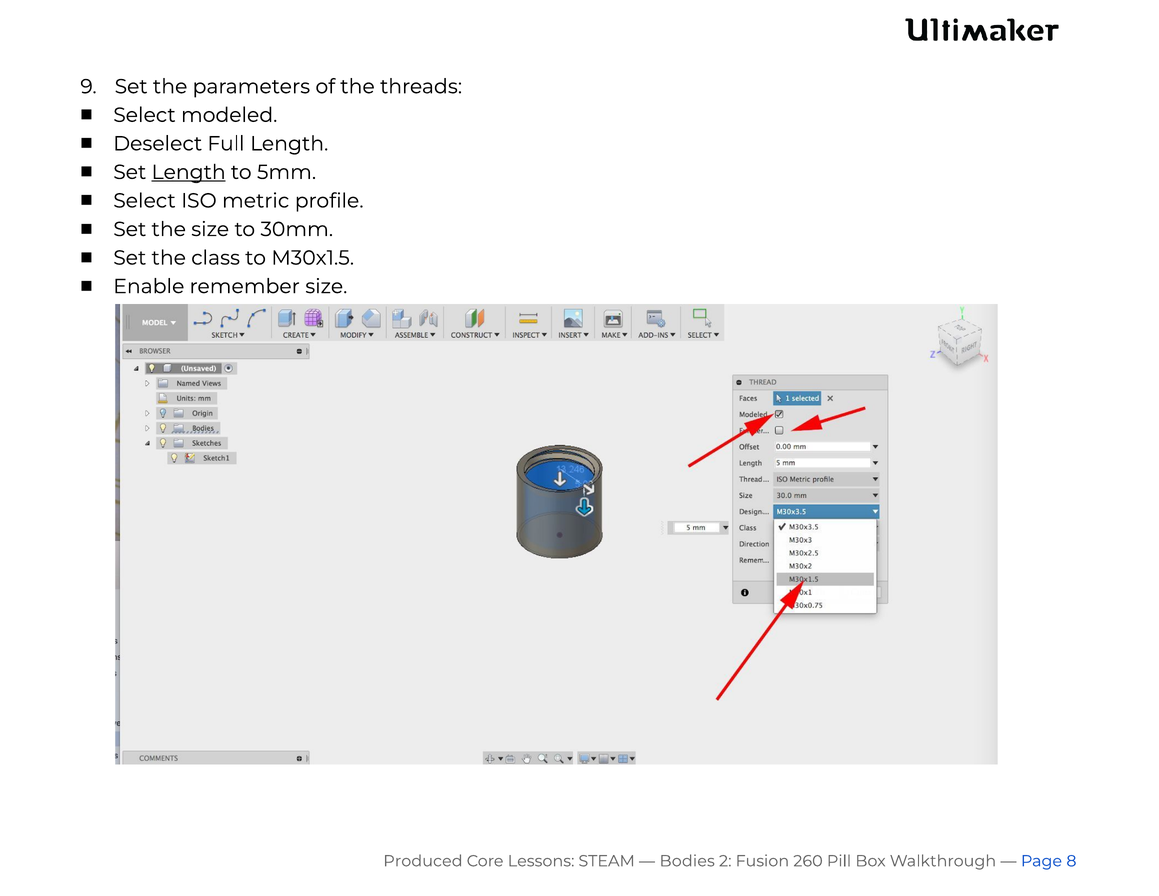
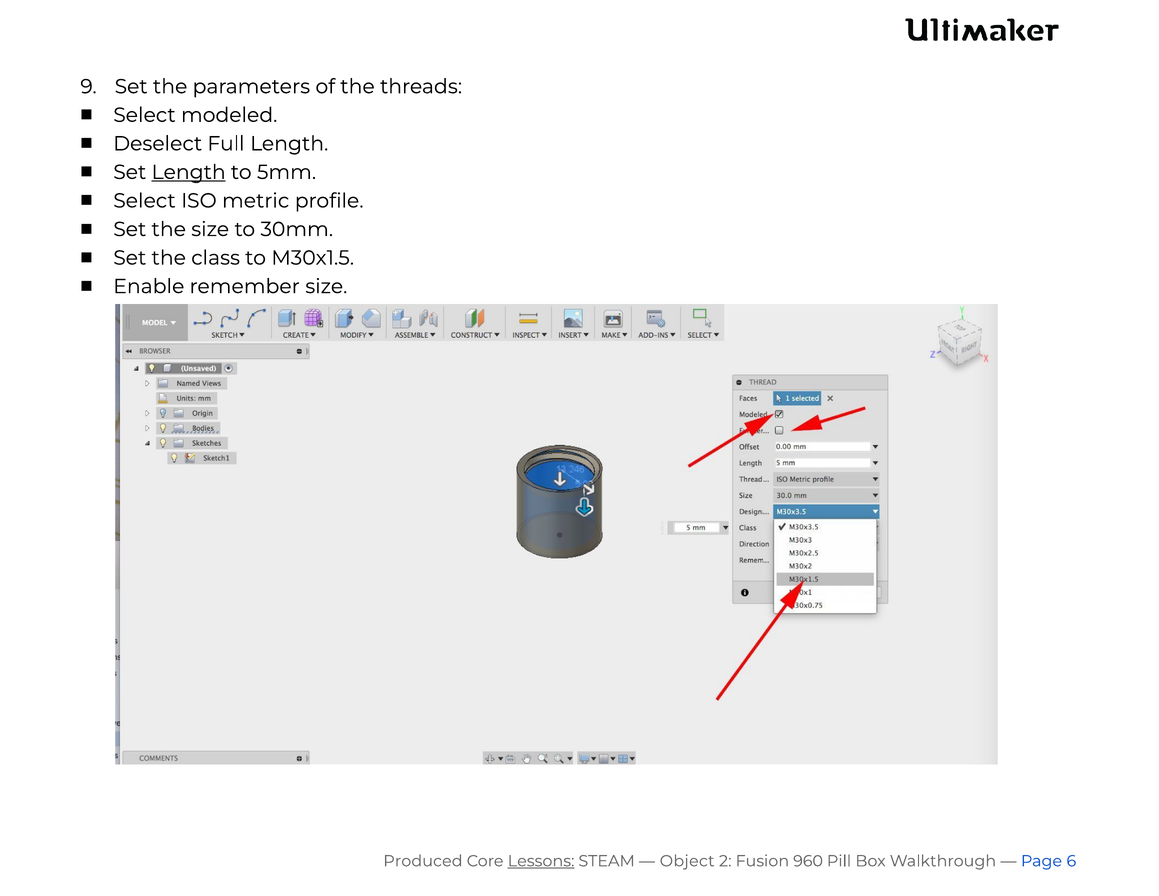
Lessons underline: none -> present (541, 861)
Bodies: Bodies -> Object (687, 861)
260: 260 -> 960 (808, 861)
8: 8 -> 6 (1071, 861)
